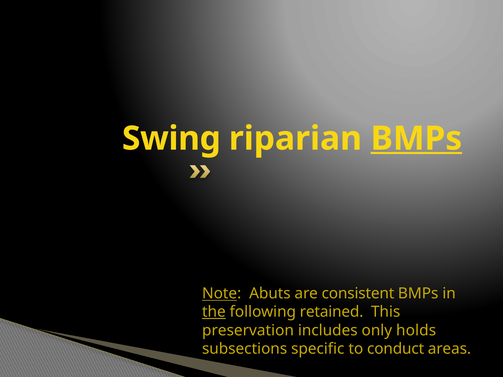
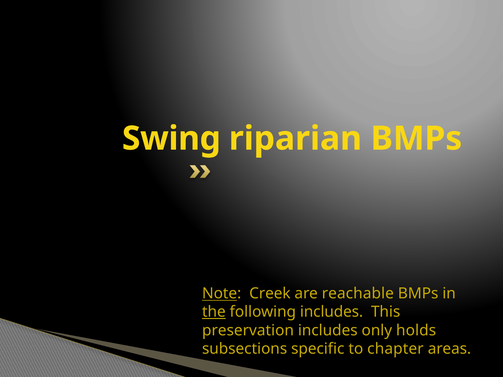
BMPs underline: present -> none (416, 139)
Abuts: Abuts -> Creek (270, 294)
consistent: consistent -> reachable (358, 294)
following retained: retained -> includes (332, 312)
conduct: conduct -> chapter (395, 349)
